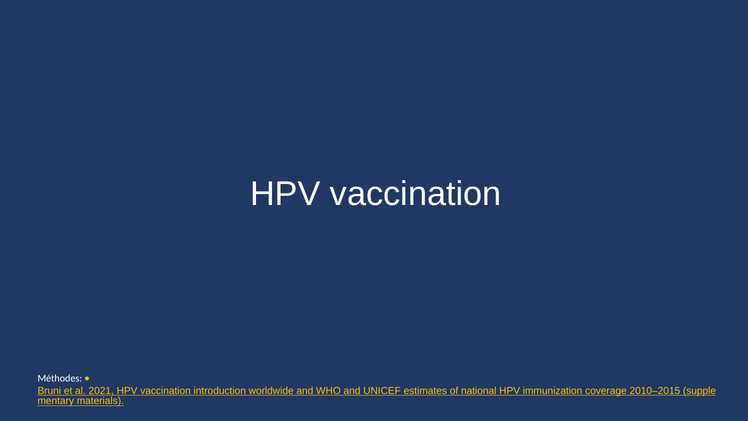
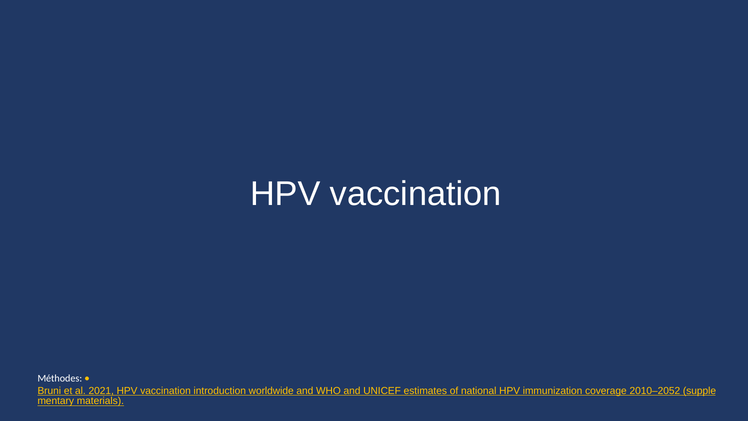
2010–2015: 2010–2015 -> 2010–2052 (655, 391)
